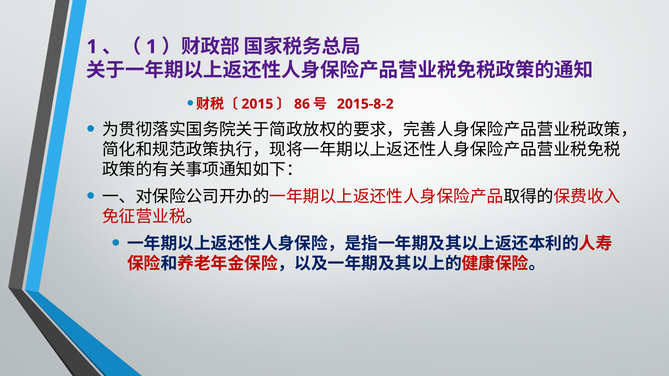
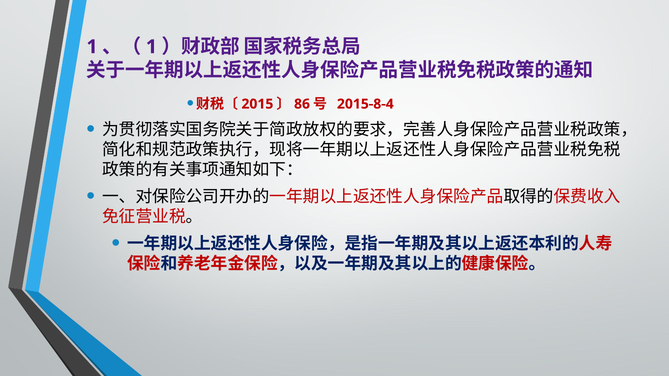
2015-8-2: 2015-8-2 -> 2015-8-4 (365, 104)
